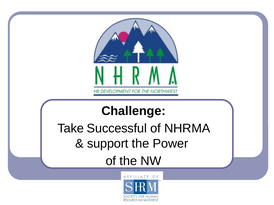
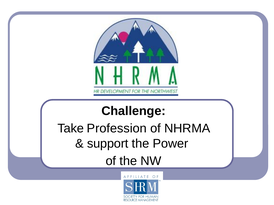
Successful: Successful -> Profession (117, 129)
